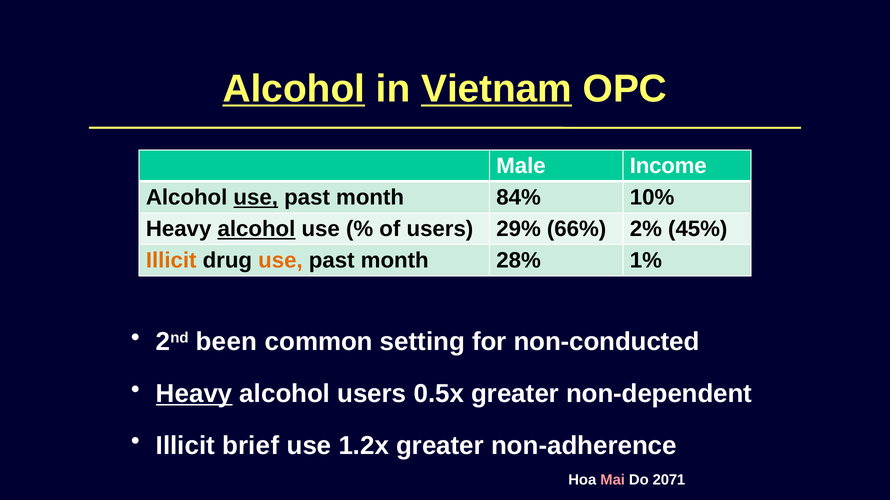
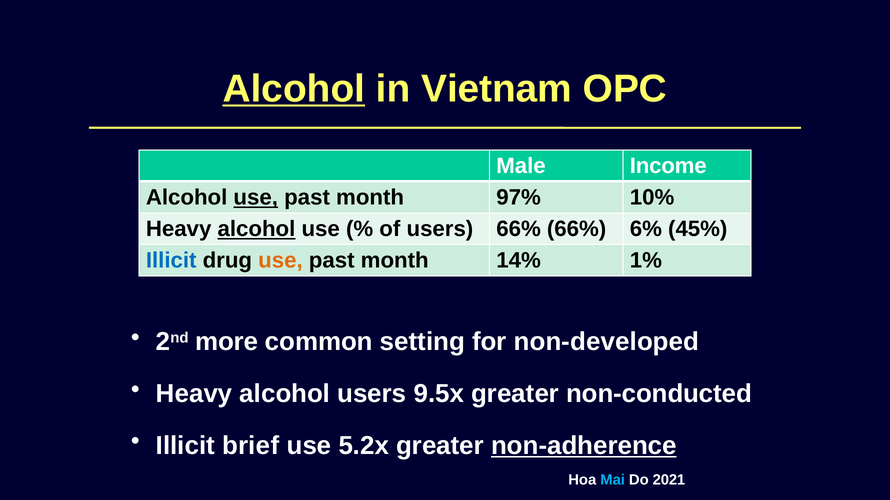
Vietnam underline: present -> none (497, 89)
84%: 84% -> 97% (519, 198)
users 29%: 29% -> 66% (519, 229)
2%: 2% -> 6% (646, 229)
Illicit colour: orange -> blue (171, 261)
28%: 28% -> 14% (519, 261)
been: been -> more (227, 342)
non-conducted: non-conducted -> non-developed (606, 342)
Heavy underline: present -> none (194, 394)
0.5x: 0.5x -> 9.5x (439, 394)
non-dependent: non-dependent -> non-conducted (659, 394)
1.2x: 1.2x -> 5.2x (364, 446)
non-adherence underline: none -> present (584, 446)
Mai colour: pink -> light blue (613, 480)
2071: 2071 -> 2021 (669, 480)
